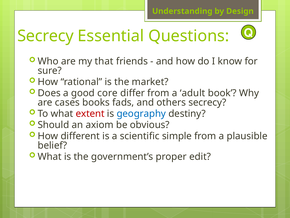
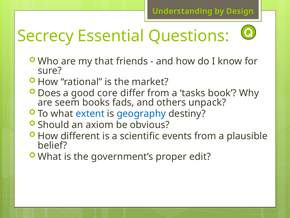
adult: adult -> tasks (193, 93)
cases: cases -> seem (67, 102)
others secrecy: secrecy -> unpack (207, 102)
extent colour: red -> blue (90, 113)
simple: simple -> events (177, 136)
